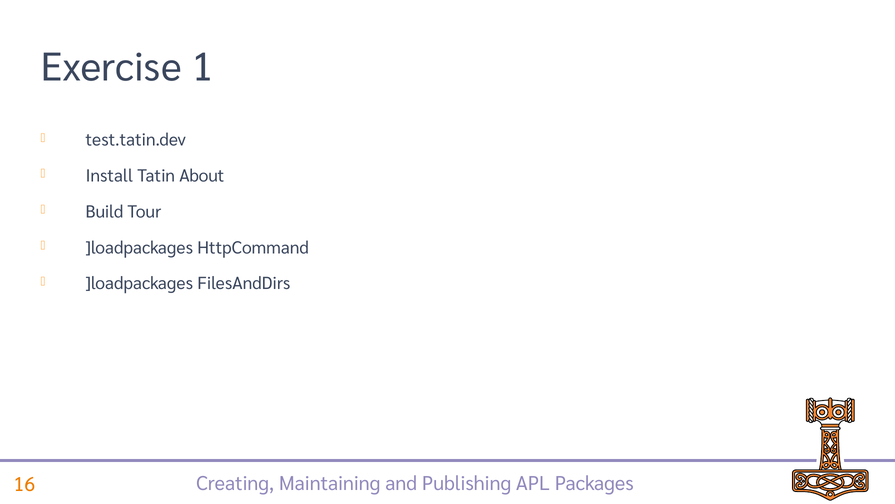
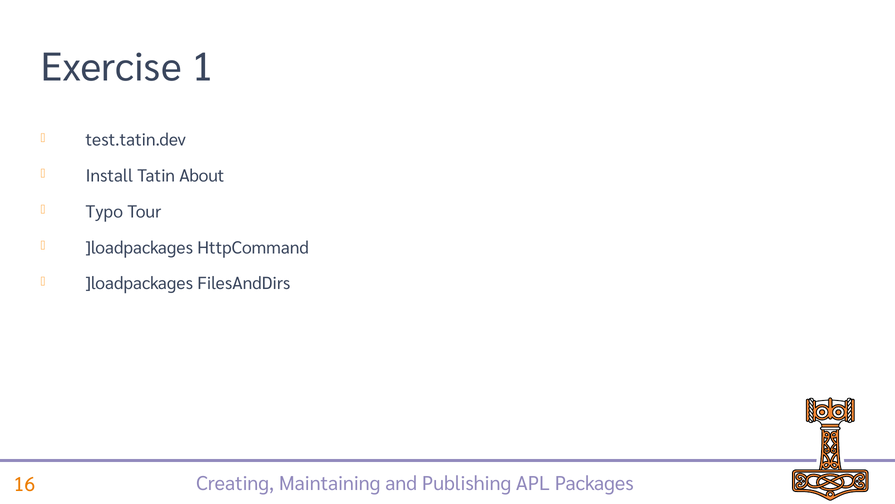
Build: Build -> Typo (104, 212)
